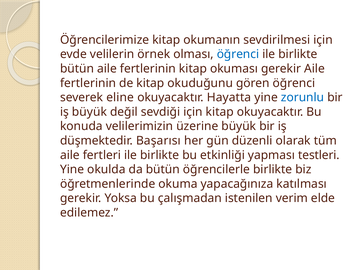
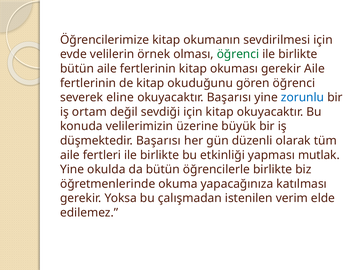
öğrenci colour: blue -> green (238, 54)
okuyacaktır Hayatta: Hayatta -> Başarısı (229, 97)
iş büyük: büyük -> ortam (89, 112)
testleri: testleri -> mutlak (319, 155)
